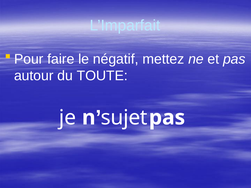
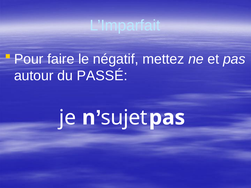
TOUTE: TOUTE -> PASSÉ (102, 76)
